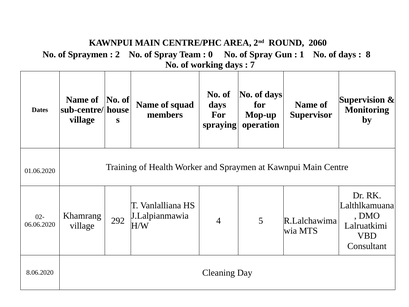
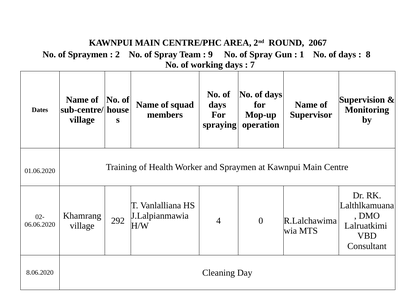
2060: 2060 -> 2067 (318, 43)
0: 0 -> 9 (211, 55)
5: 5 -> 0 (261, 221)
